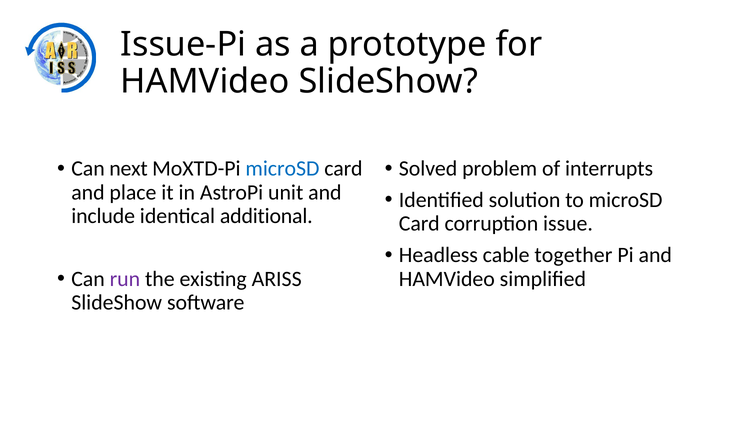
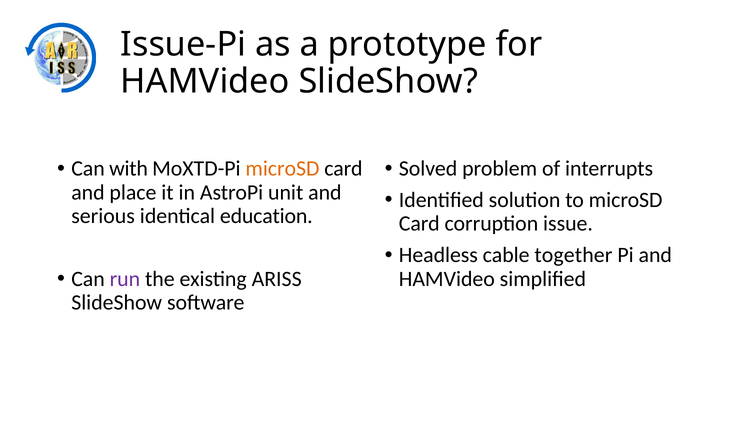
next: next -> with (129, 168)
microSD colour: blue -> orange (282, 168)
include: include -> serious (103, 216)
additional: additional -> education (266, 216)
